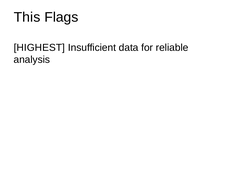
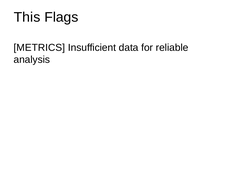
HIGHEST: HIGHEST -> METRICS (39, 48)
